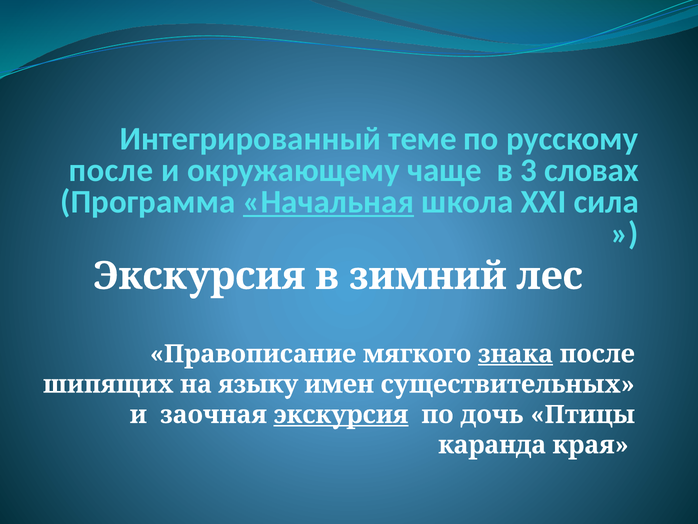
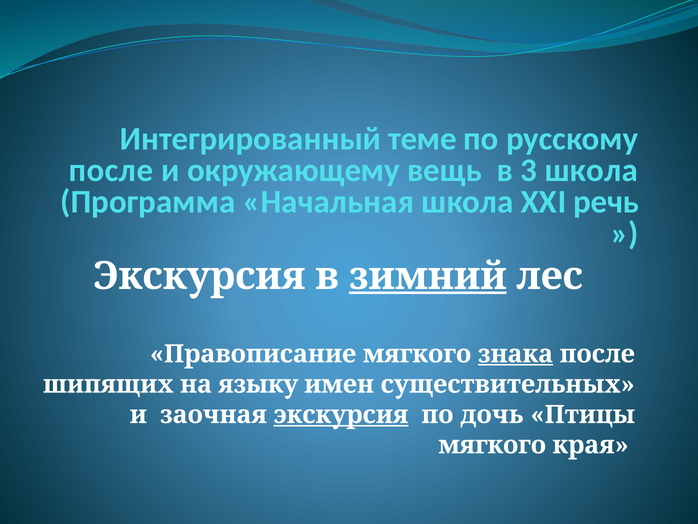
чаще: чаще -> вещь (445, 170)
3 словах: словах -> школа (591, 170)
Начальная underline: present -> none (328, 202)
сила: сила -> речь (606, 202)
зимний underline: none -> present (428, 276)
каранда: каранда -> мягкого (492, 445)
